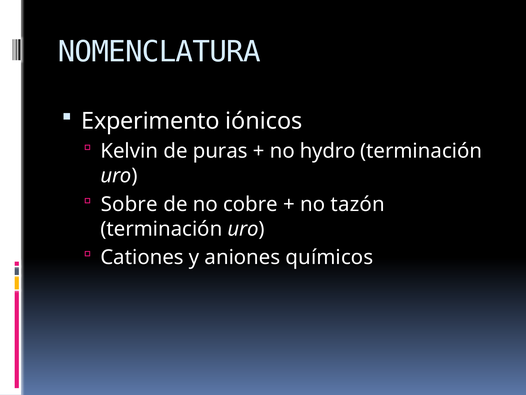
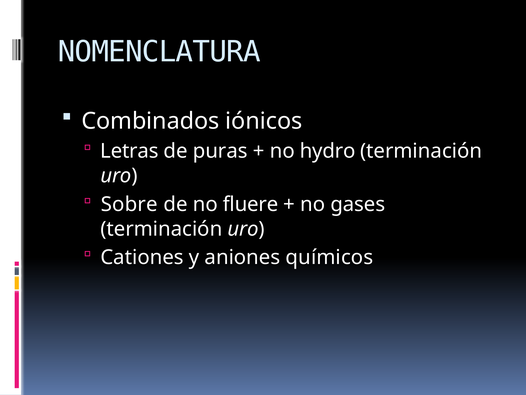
Experimento: Experimento -> Combinados (150, 121)
Kelvin: Kelvin -> Letras (129, 151)
cobre: cobre -> fluere (251, 204)
tazón: tazón -> gases (358, 204)
